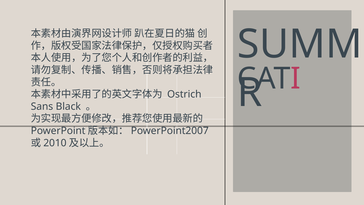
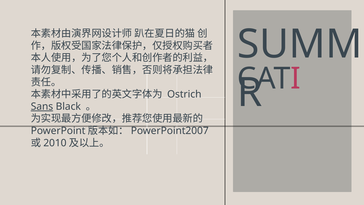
Sans underline: none -> present (42, 106)
